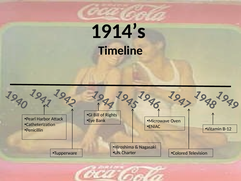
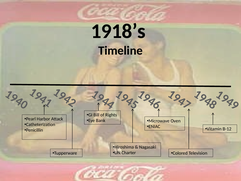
1914’s: 1914’s -> 1918’s (118, 31)
